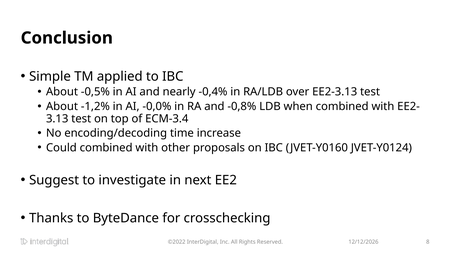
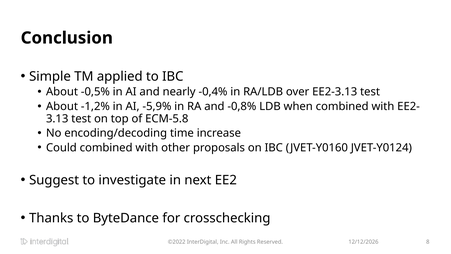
-0,0%: -0,0% -> -5,9% (157, 106)
ECM-3.4: ECM-3.4 -> ECM-5.8 (167, 118)
